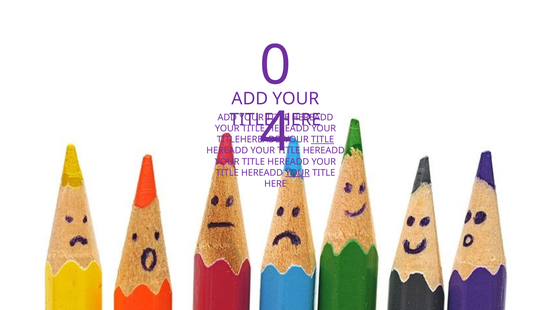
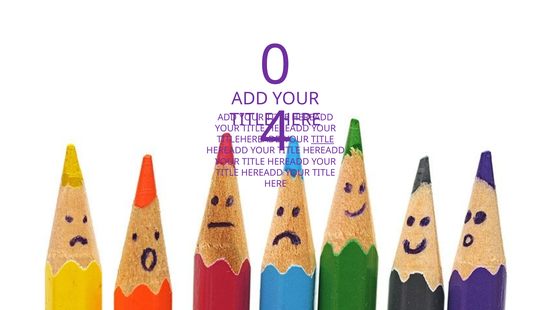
YOUR underline: present -> none (298, 173)
